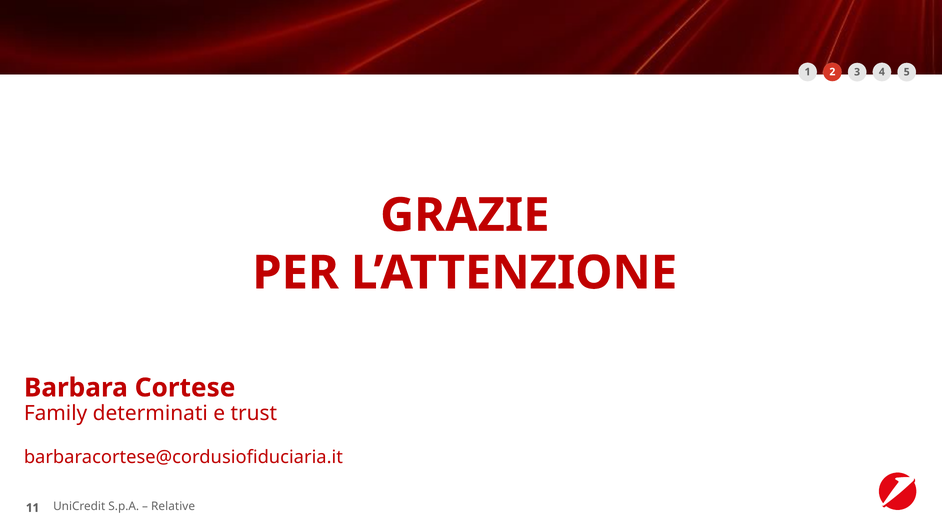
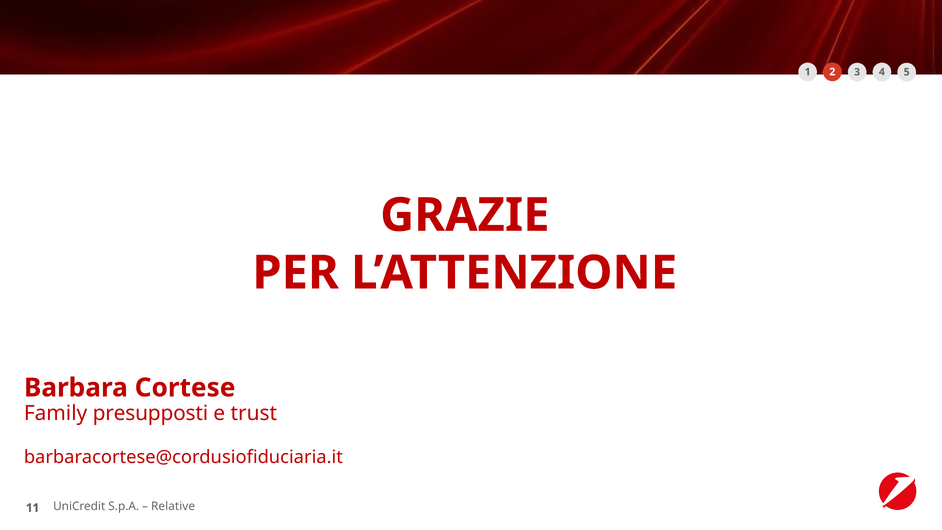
determinati: determinati -> presupposti (150, 413)
